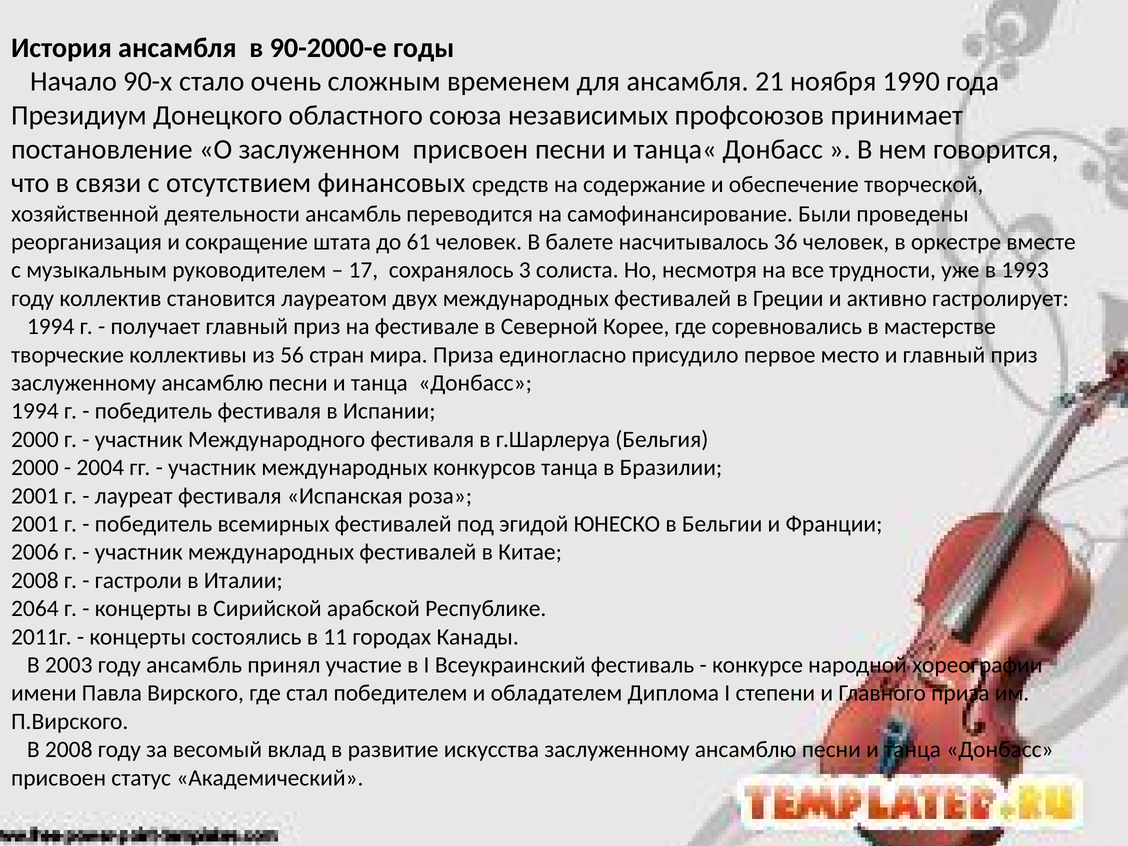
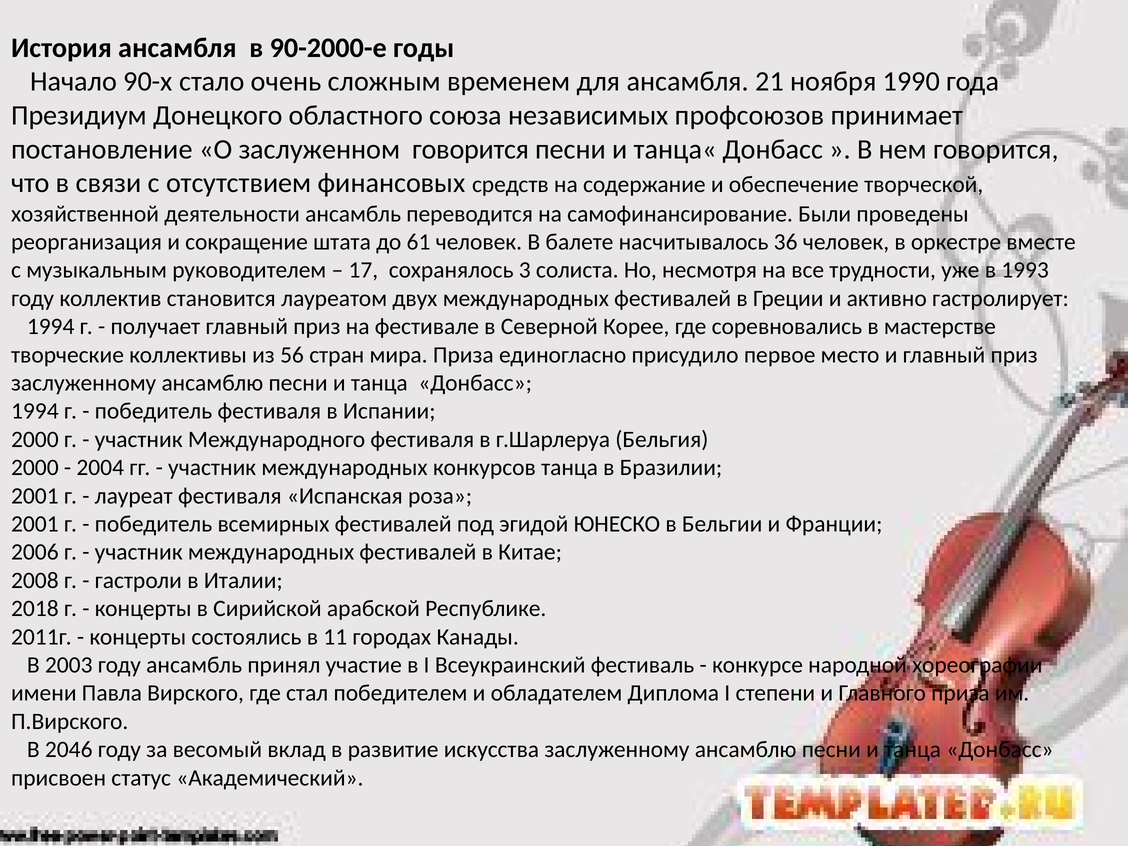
заслуженном присвоен: присвоен -> говорится (471, 149)
2064: 2064 -> 2018 (35, 609)
В 2008: 2008 -> 2046 (69, 750)
